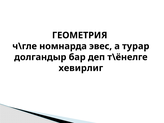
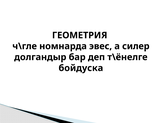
турар: турар -> силер (136, 46)
хевирлиг: хевирлиг -> бойдуска (81, 68)
